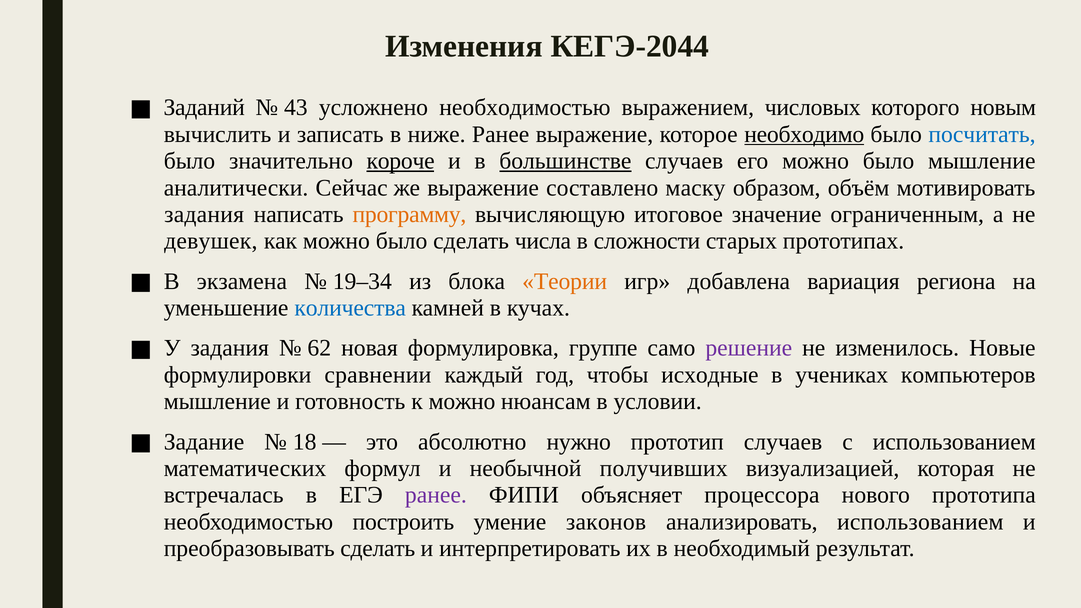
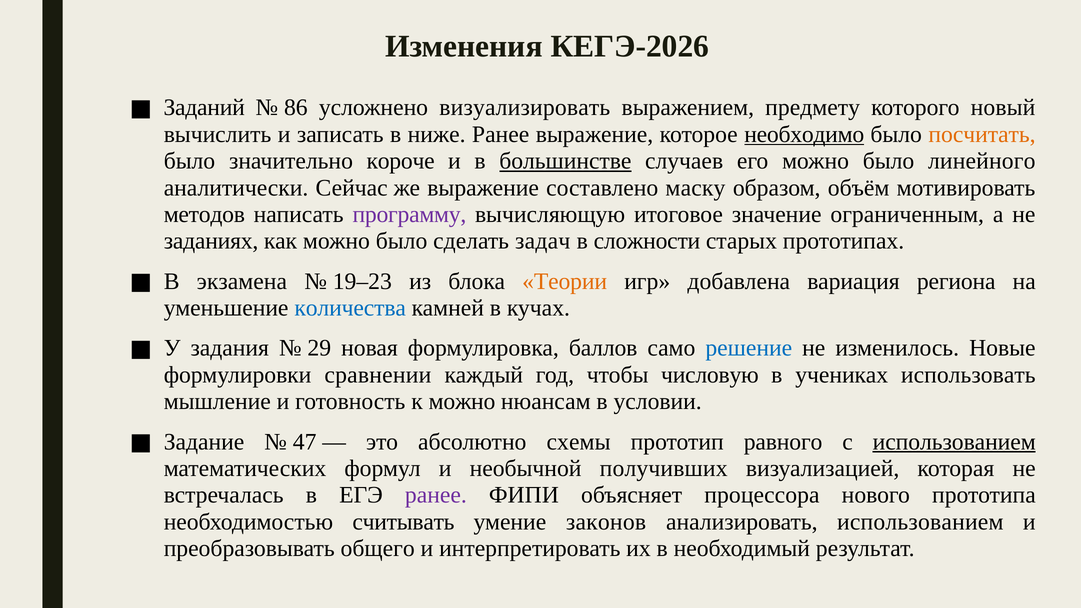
КЕГЭ-2044: КЕГЭ-2044 -> КЕГЭ-2026 (630, 46)
43: 43 -> 86 (296, 108)
усложнено необходимостью: необходимостью -> визуализировать (525, 108)
числовых: числовых -> предмету (813, 108)
новым: новым -> новый (1003, 108)
посчитать colour: blue -> orange (982, 134)
короче underline: present -> none (401, 161)
было мышление: мышление -> линейного (982, 161)
задания: задания -> методов (204, 214)
программу colour: orange -> purple (409, 214)
девушек: девушек -> заданиях (211, 241)
числа: числа -> задач (543, 241)
19–34: 19–34 -> 19–23 (362, 281)
62: 62 -> 29 (319, 348)
группе: группе -> баллов (603, 348)
решение colour: purple -> blue (749, 348)
исходные: исходные -> числовую (710, 375)
компьютеров: компьютеров -> использовать (968, 375)
18: 18 -> 47 (305, 442)
нужно: нужно -> схемы (579, 442)
прототип случаев: случаев -> равного (783, 442)
использованием underline: none -> present (954, 442)
построить: построить -> считывать (403, 522)
преобразовывать сделать: сделать -> общего (378, 549)
